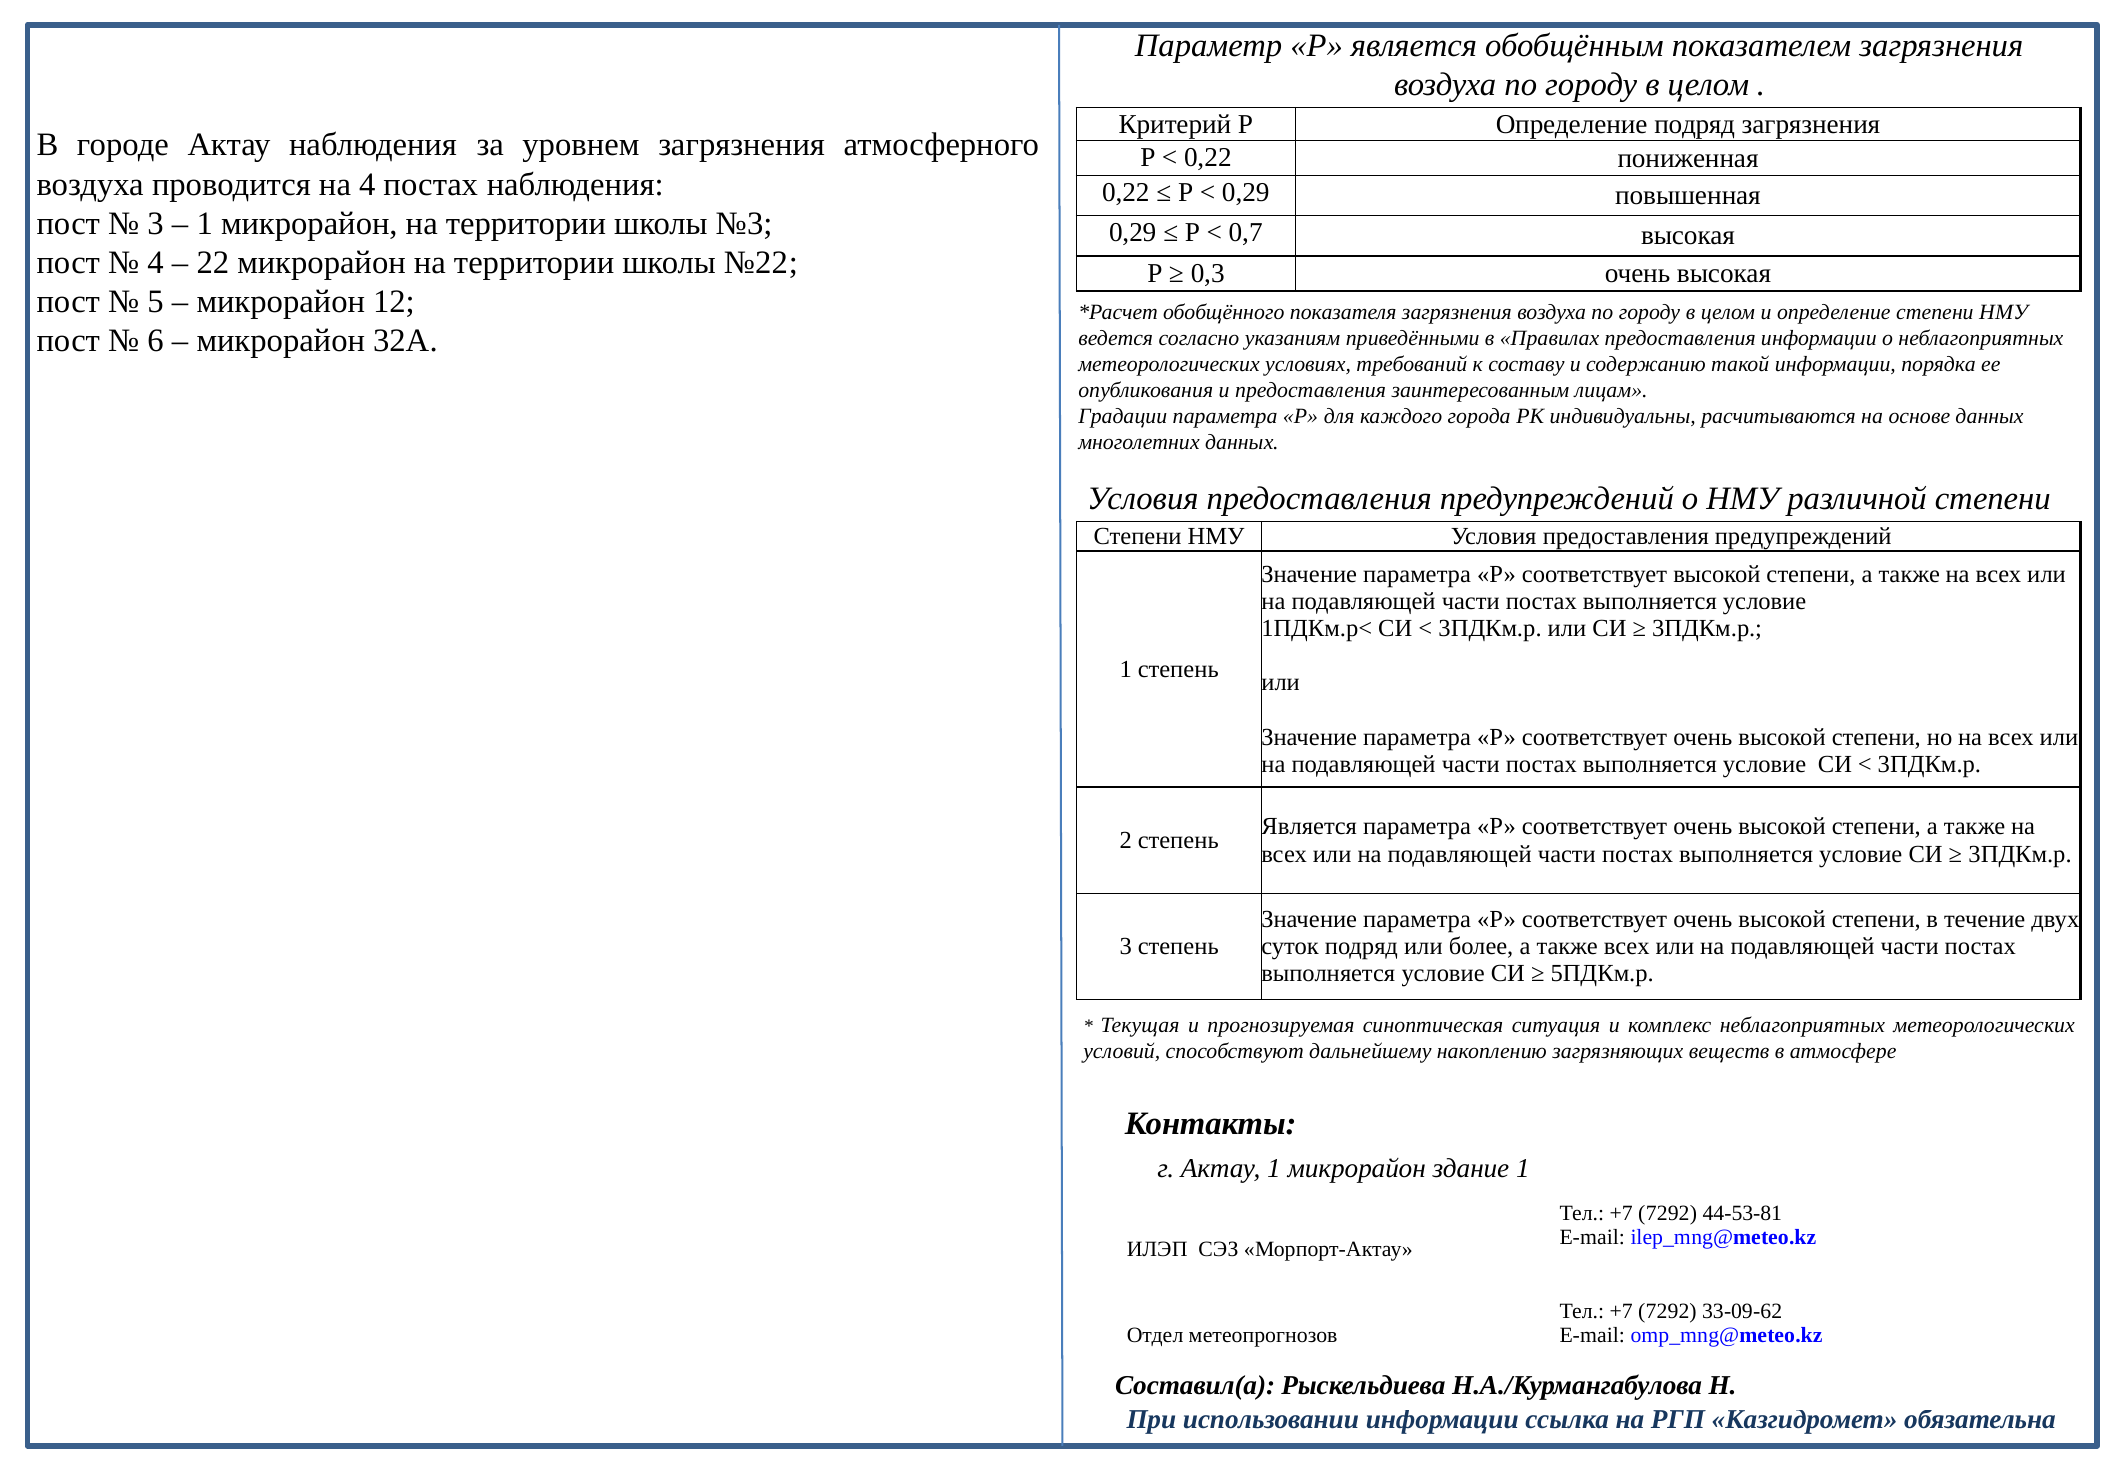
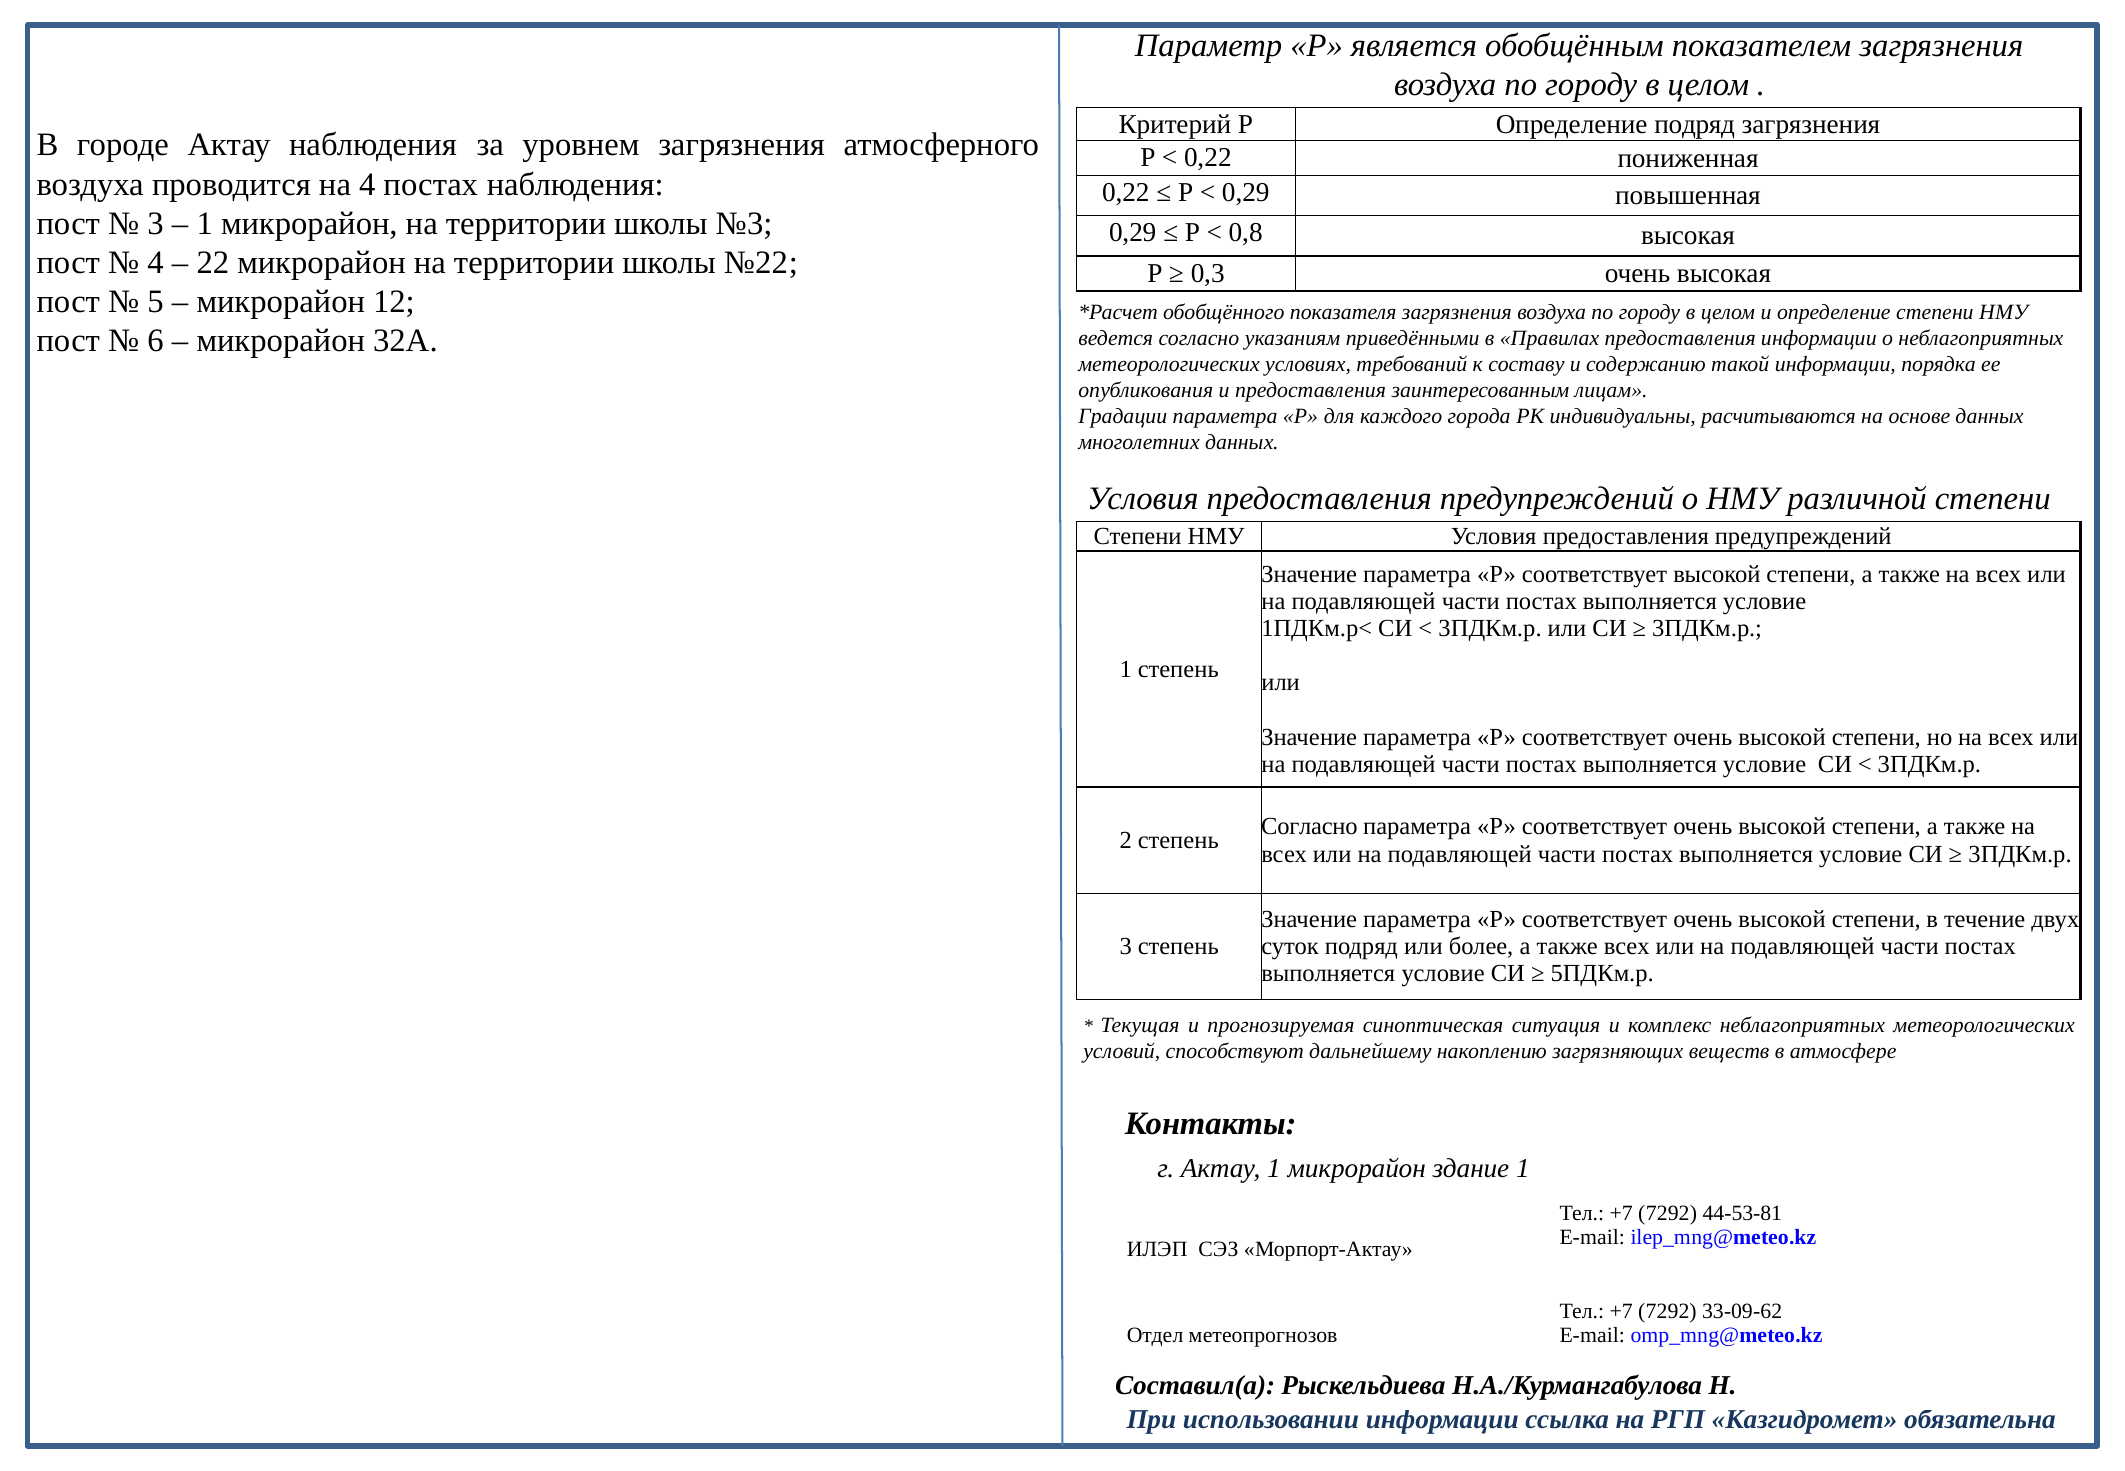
0,7: 0,7 -> 0,8 (1246, 233)
Является: Является -> Согласно (1309, 827)
